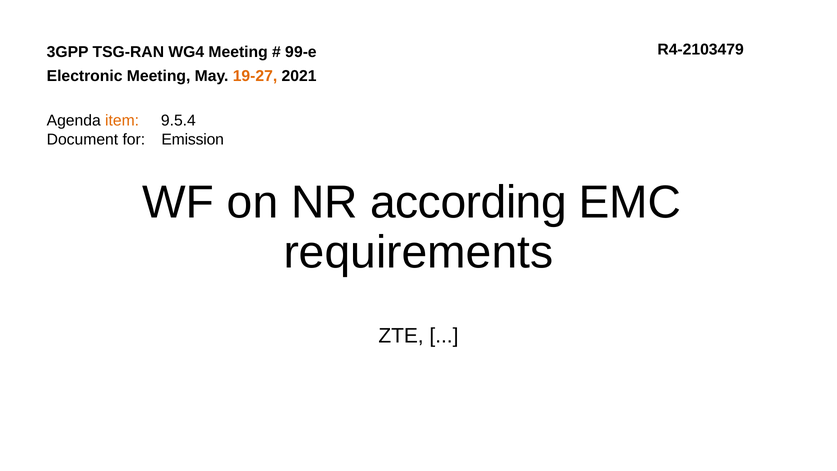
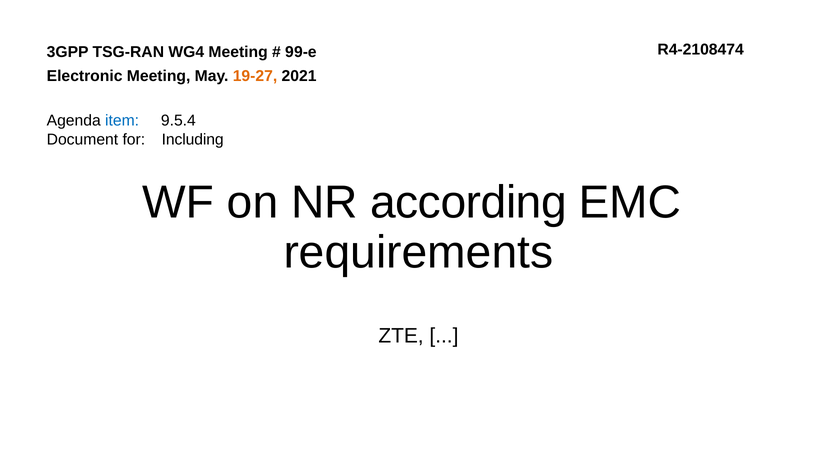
R4-2103479: R4-2103479 -> R4-2108474 (701, 49)
item colour: orange -> blue (122, 121)
Emission: Emission -> Including (193, 140)
